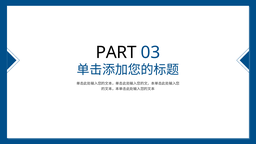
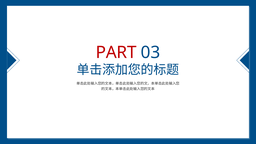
PART colour: black -> red (116, 53)
